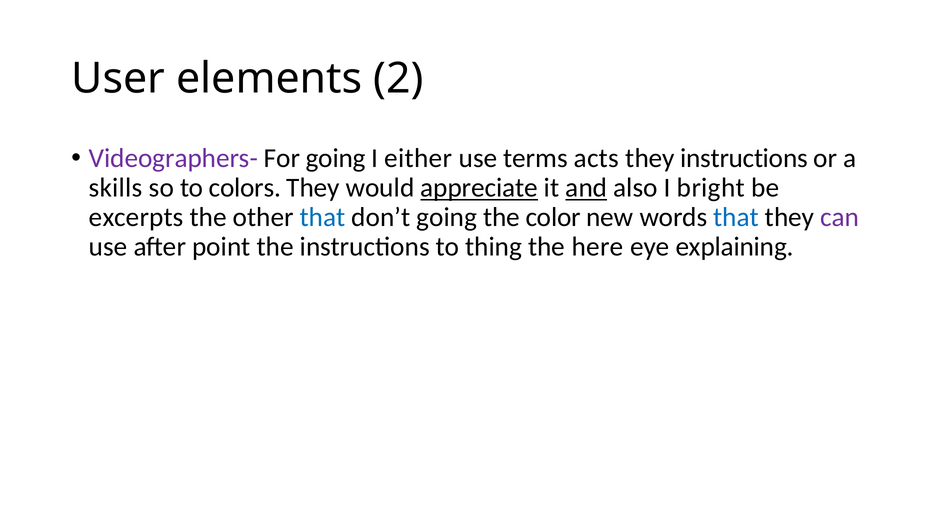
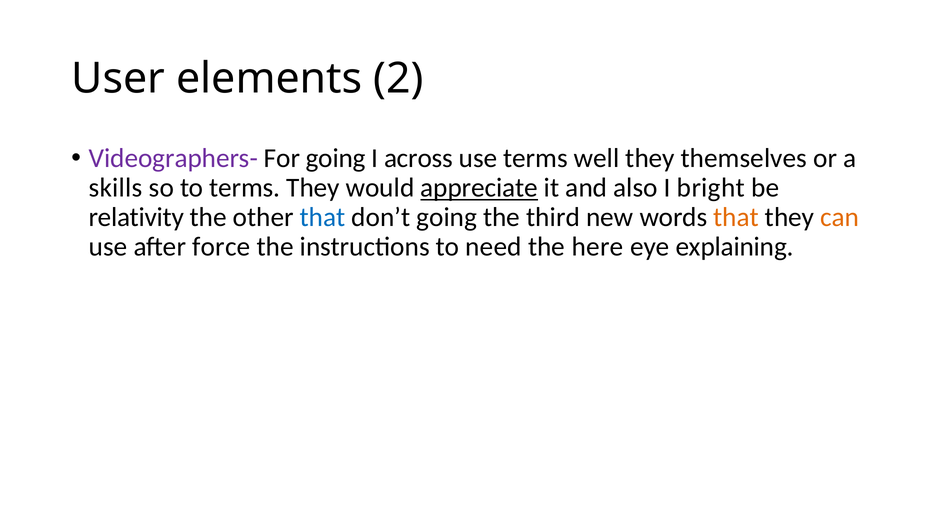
either: either -> across (418, 158)
acts: acts -> well (597, 158)
they instructions: instructions -> themselves (744, 158)
to colors: colors -> terms (245, 188)
and underline: present -> none (586, 188)
excerpts: excerpts -> relativity (136, 217)
color: color -> third (553, 217)
that colour: blue -> orange (736, 217)
can colour: purple -> orange (840, 217)
point: point -> force (221, 247)
thing: thing -> need (493, 247)
